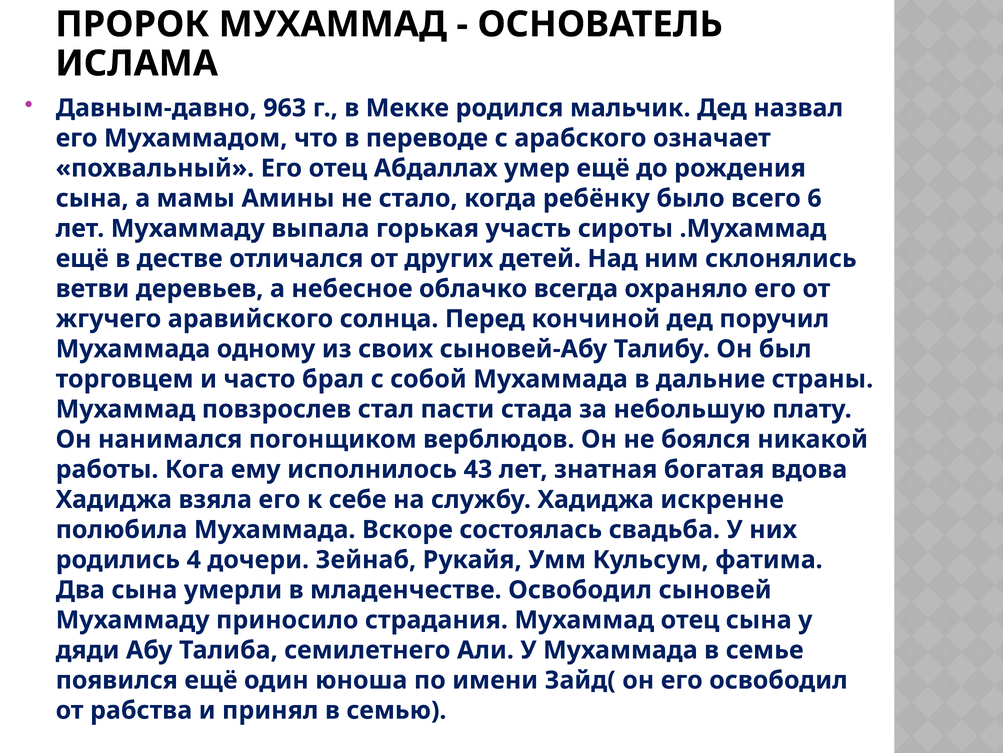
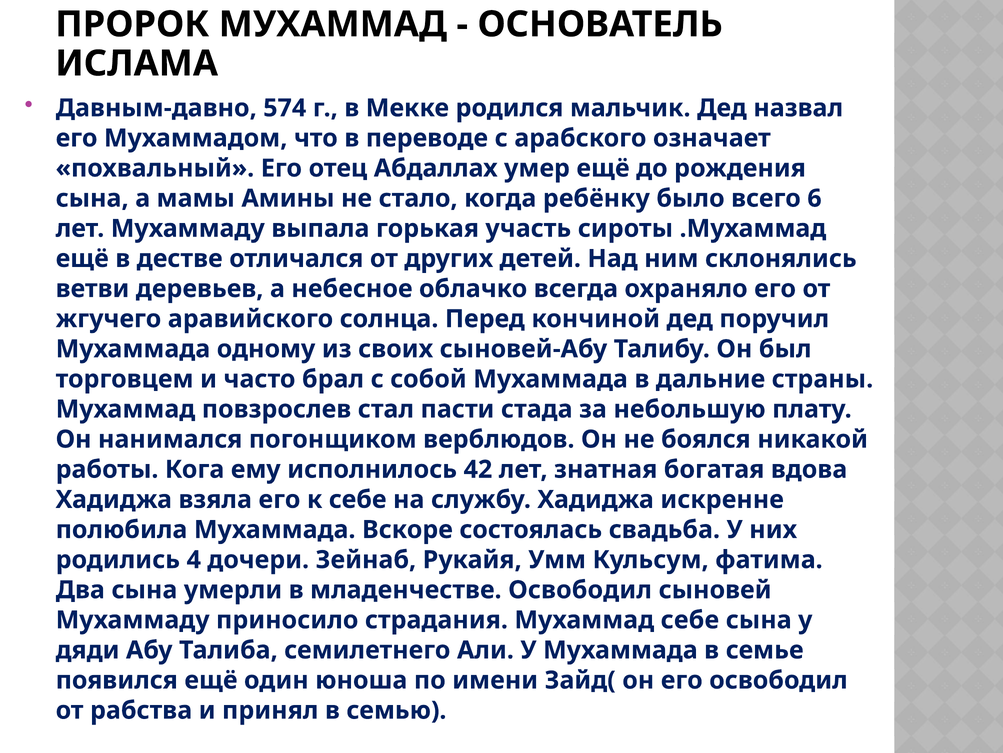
963: 963 -> 574 (285, 108)
43: 43 -> 42 (478, 469)
Мухаммад отец: отец -> себе (690, 619)
